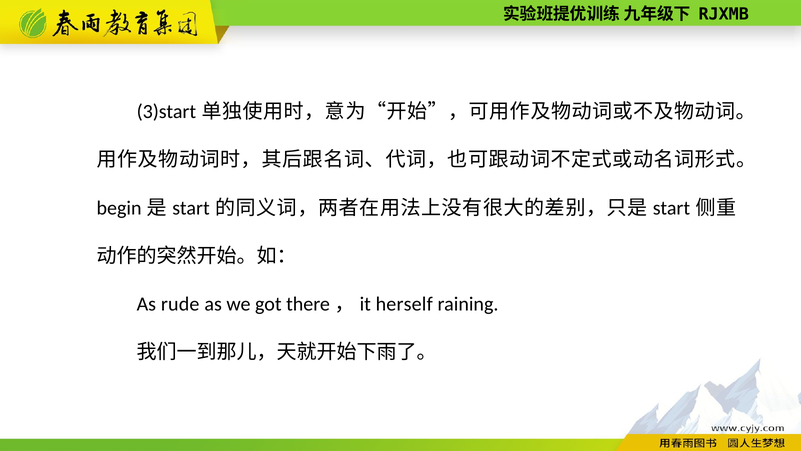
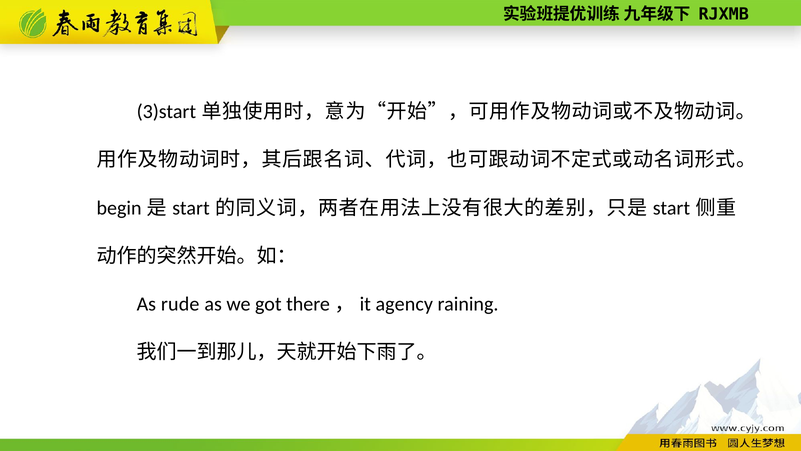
herself: herself -> agency (404, 304)
